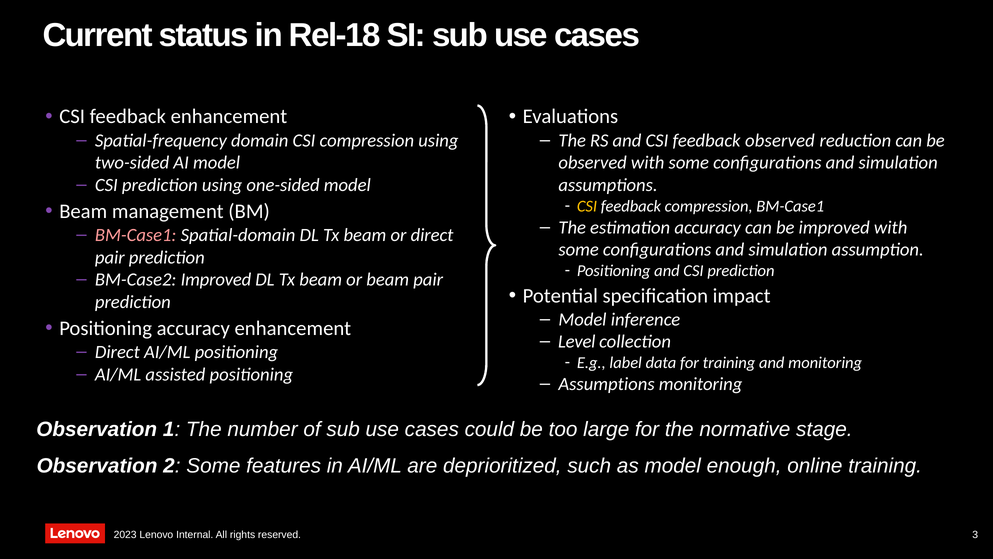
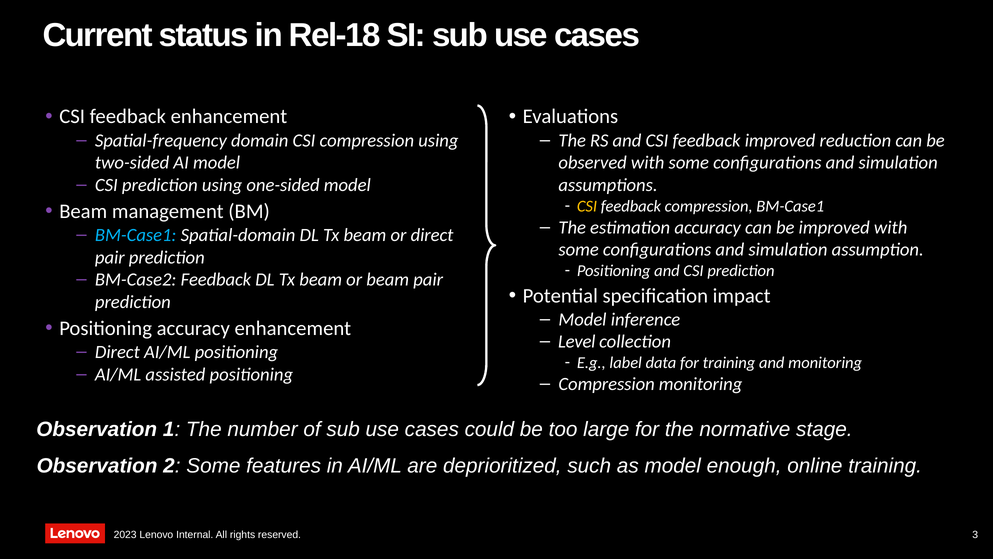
feedback observed: observed -> improved (780, 140)
BM-Case1 colour: pink -> light blue (136, 235)
BM-Case2 Improved: Improved -> Feedback (216, 280)
Assumptions: Assumptions -> Compression (607, 384)
